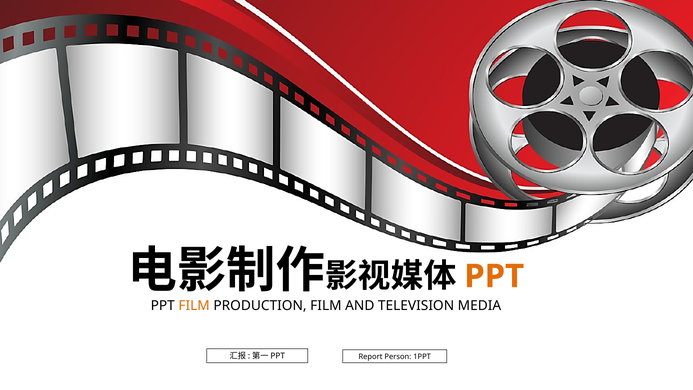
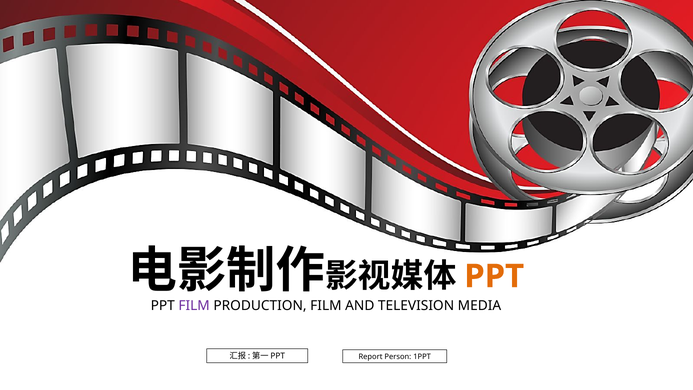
FILM colour: orange -> purple (194, 305)
